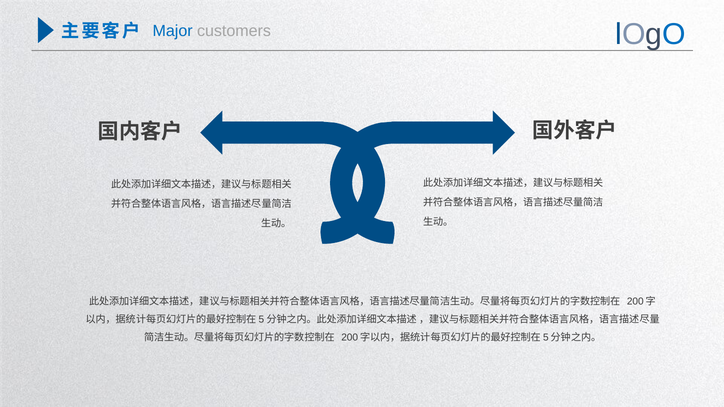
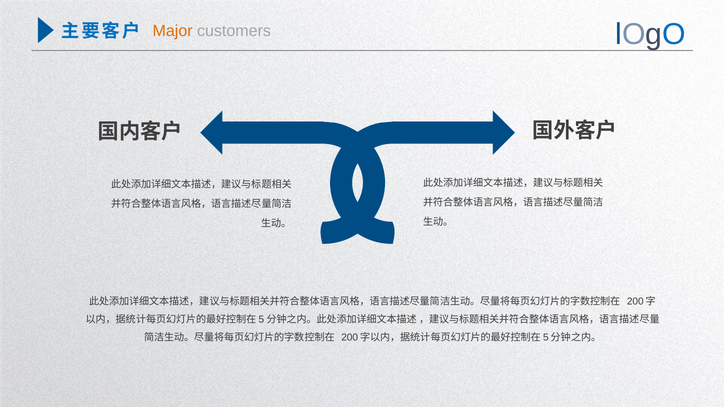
Major colour: blue -> orange (173, 31)
